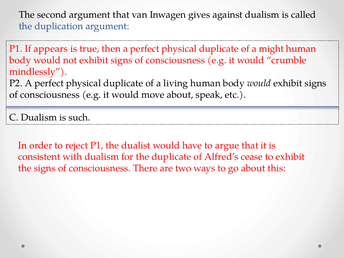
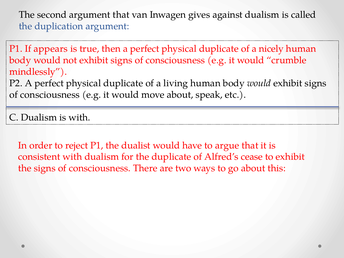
might: might -> nicely (271, 49)
is such: such -> with (79, 118)
